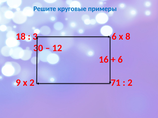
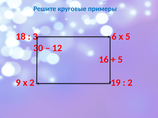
х 8: 8 -> 5 (128, 37)
6: 6 -> 5 (120, 60)
71: 71 -> 19 (116, 83)
